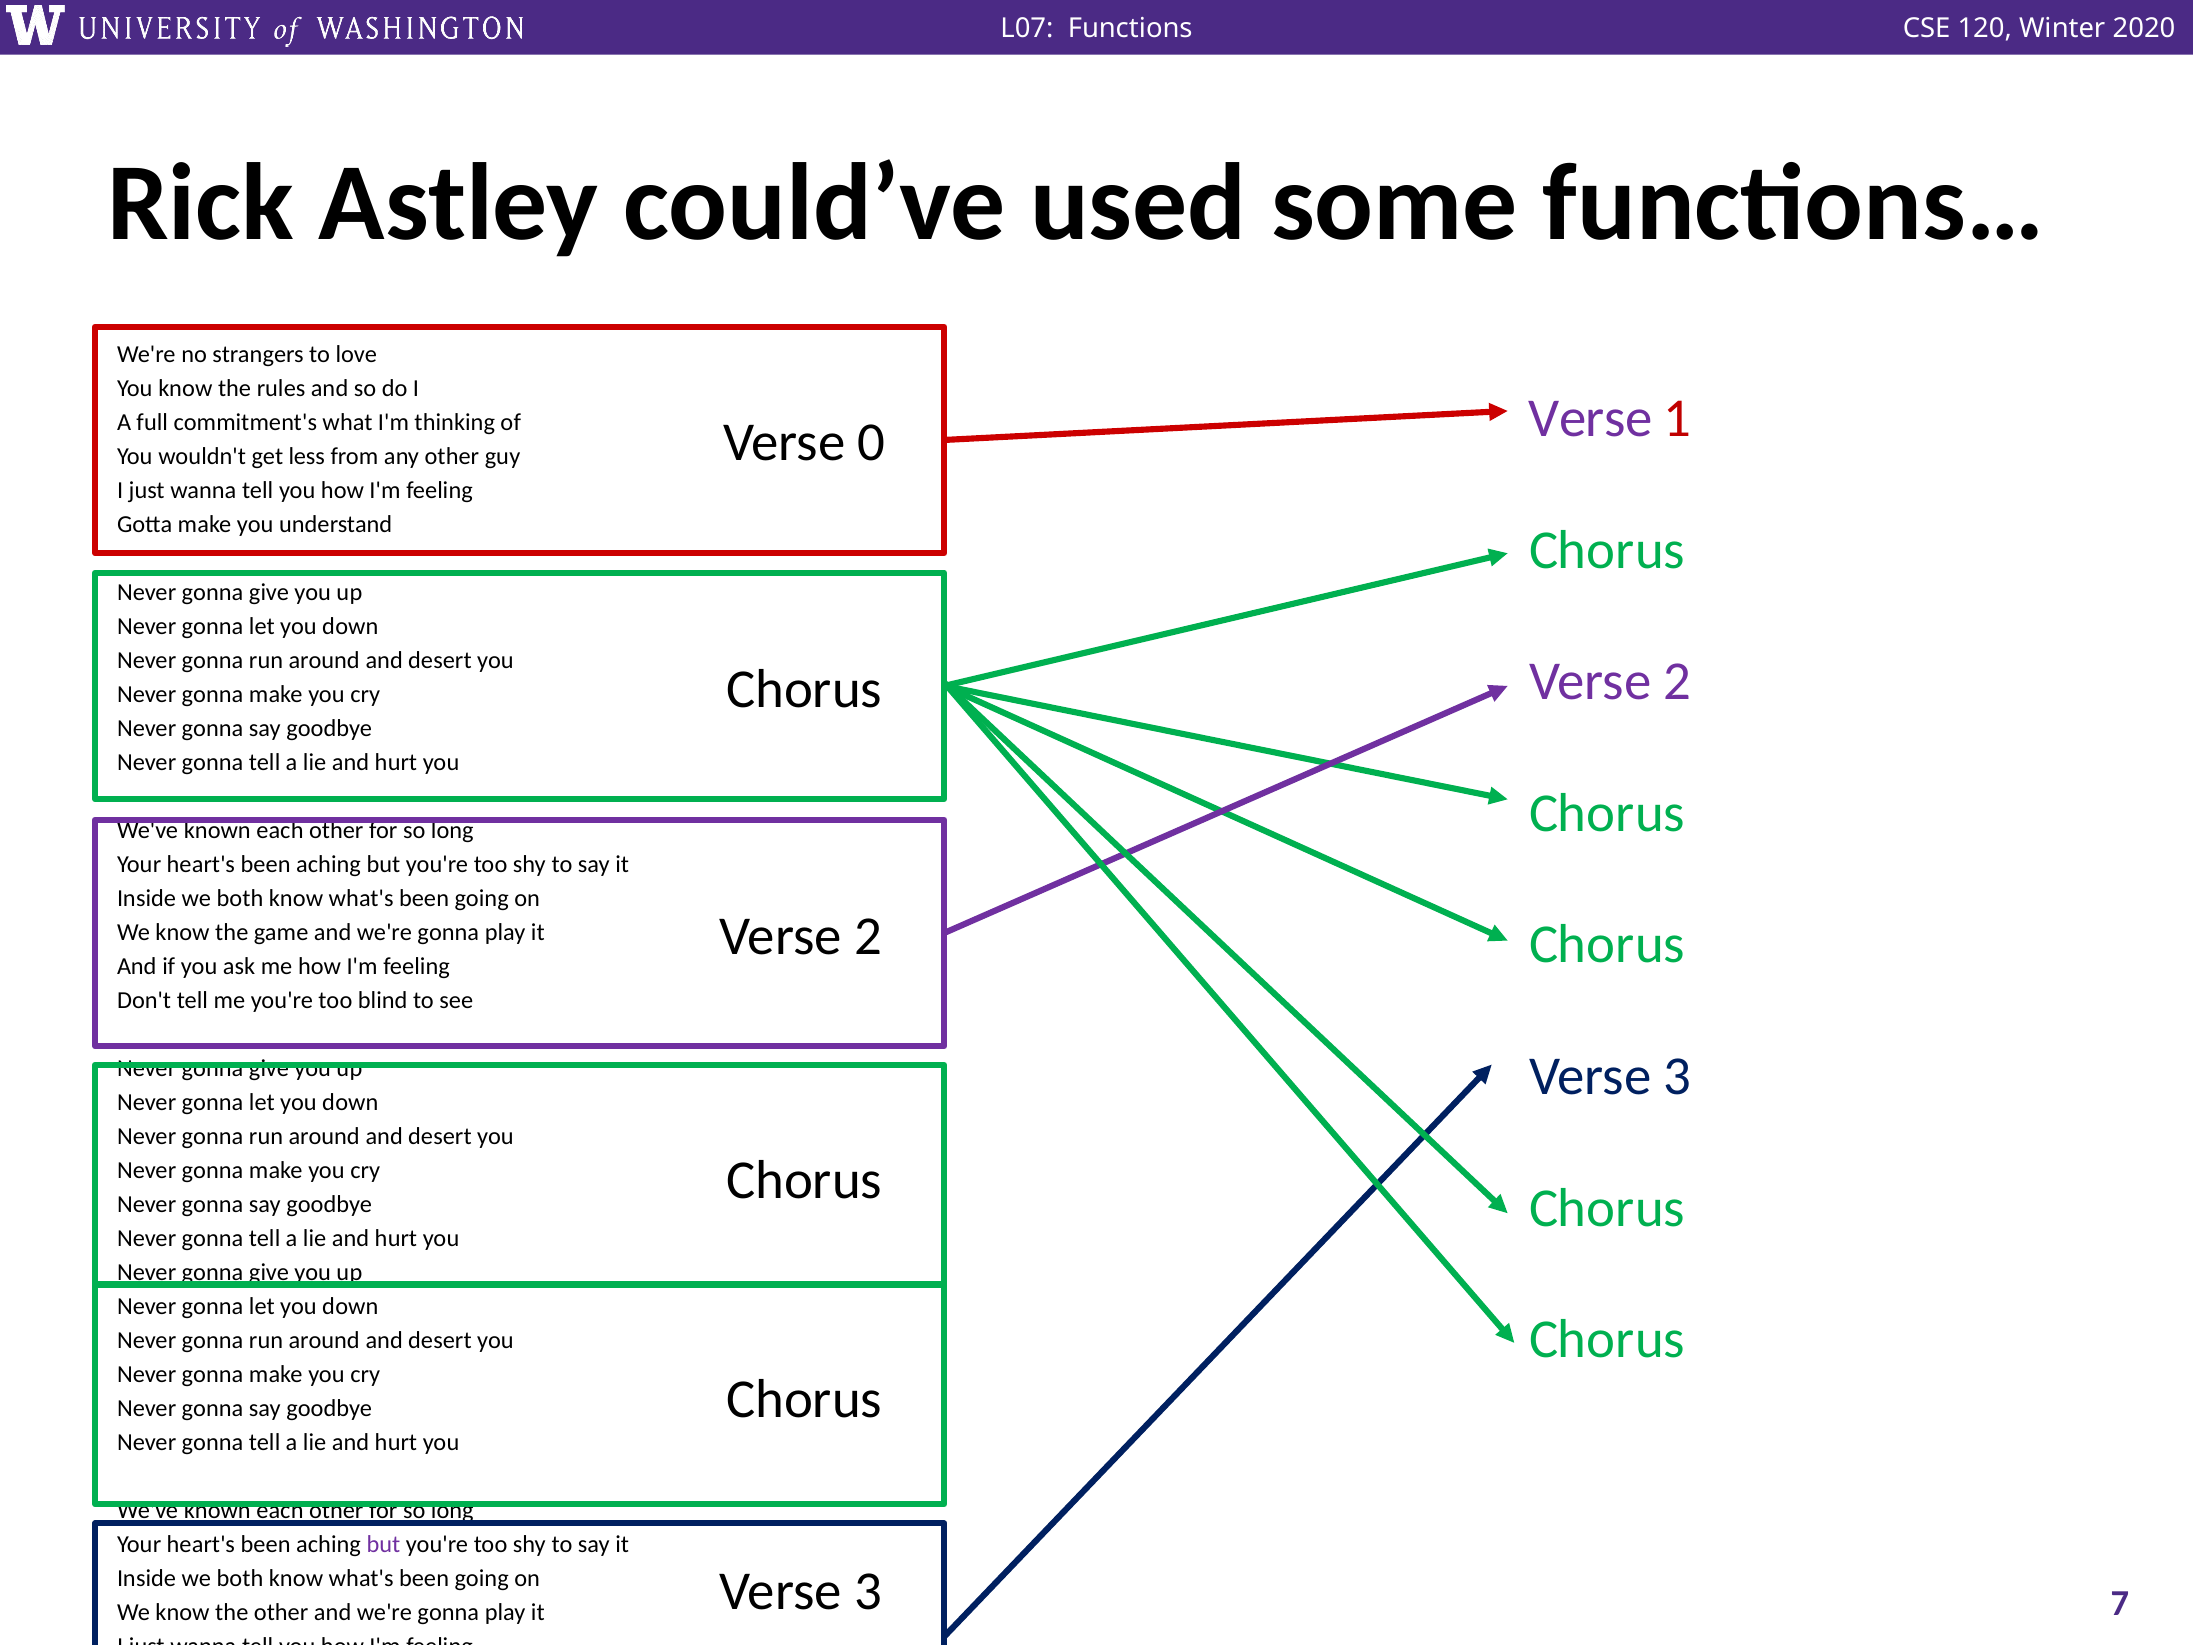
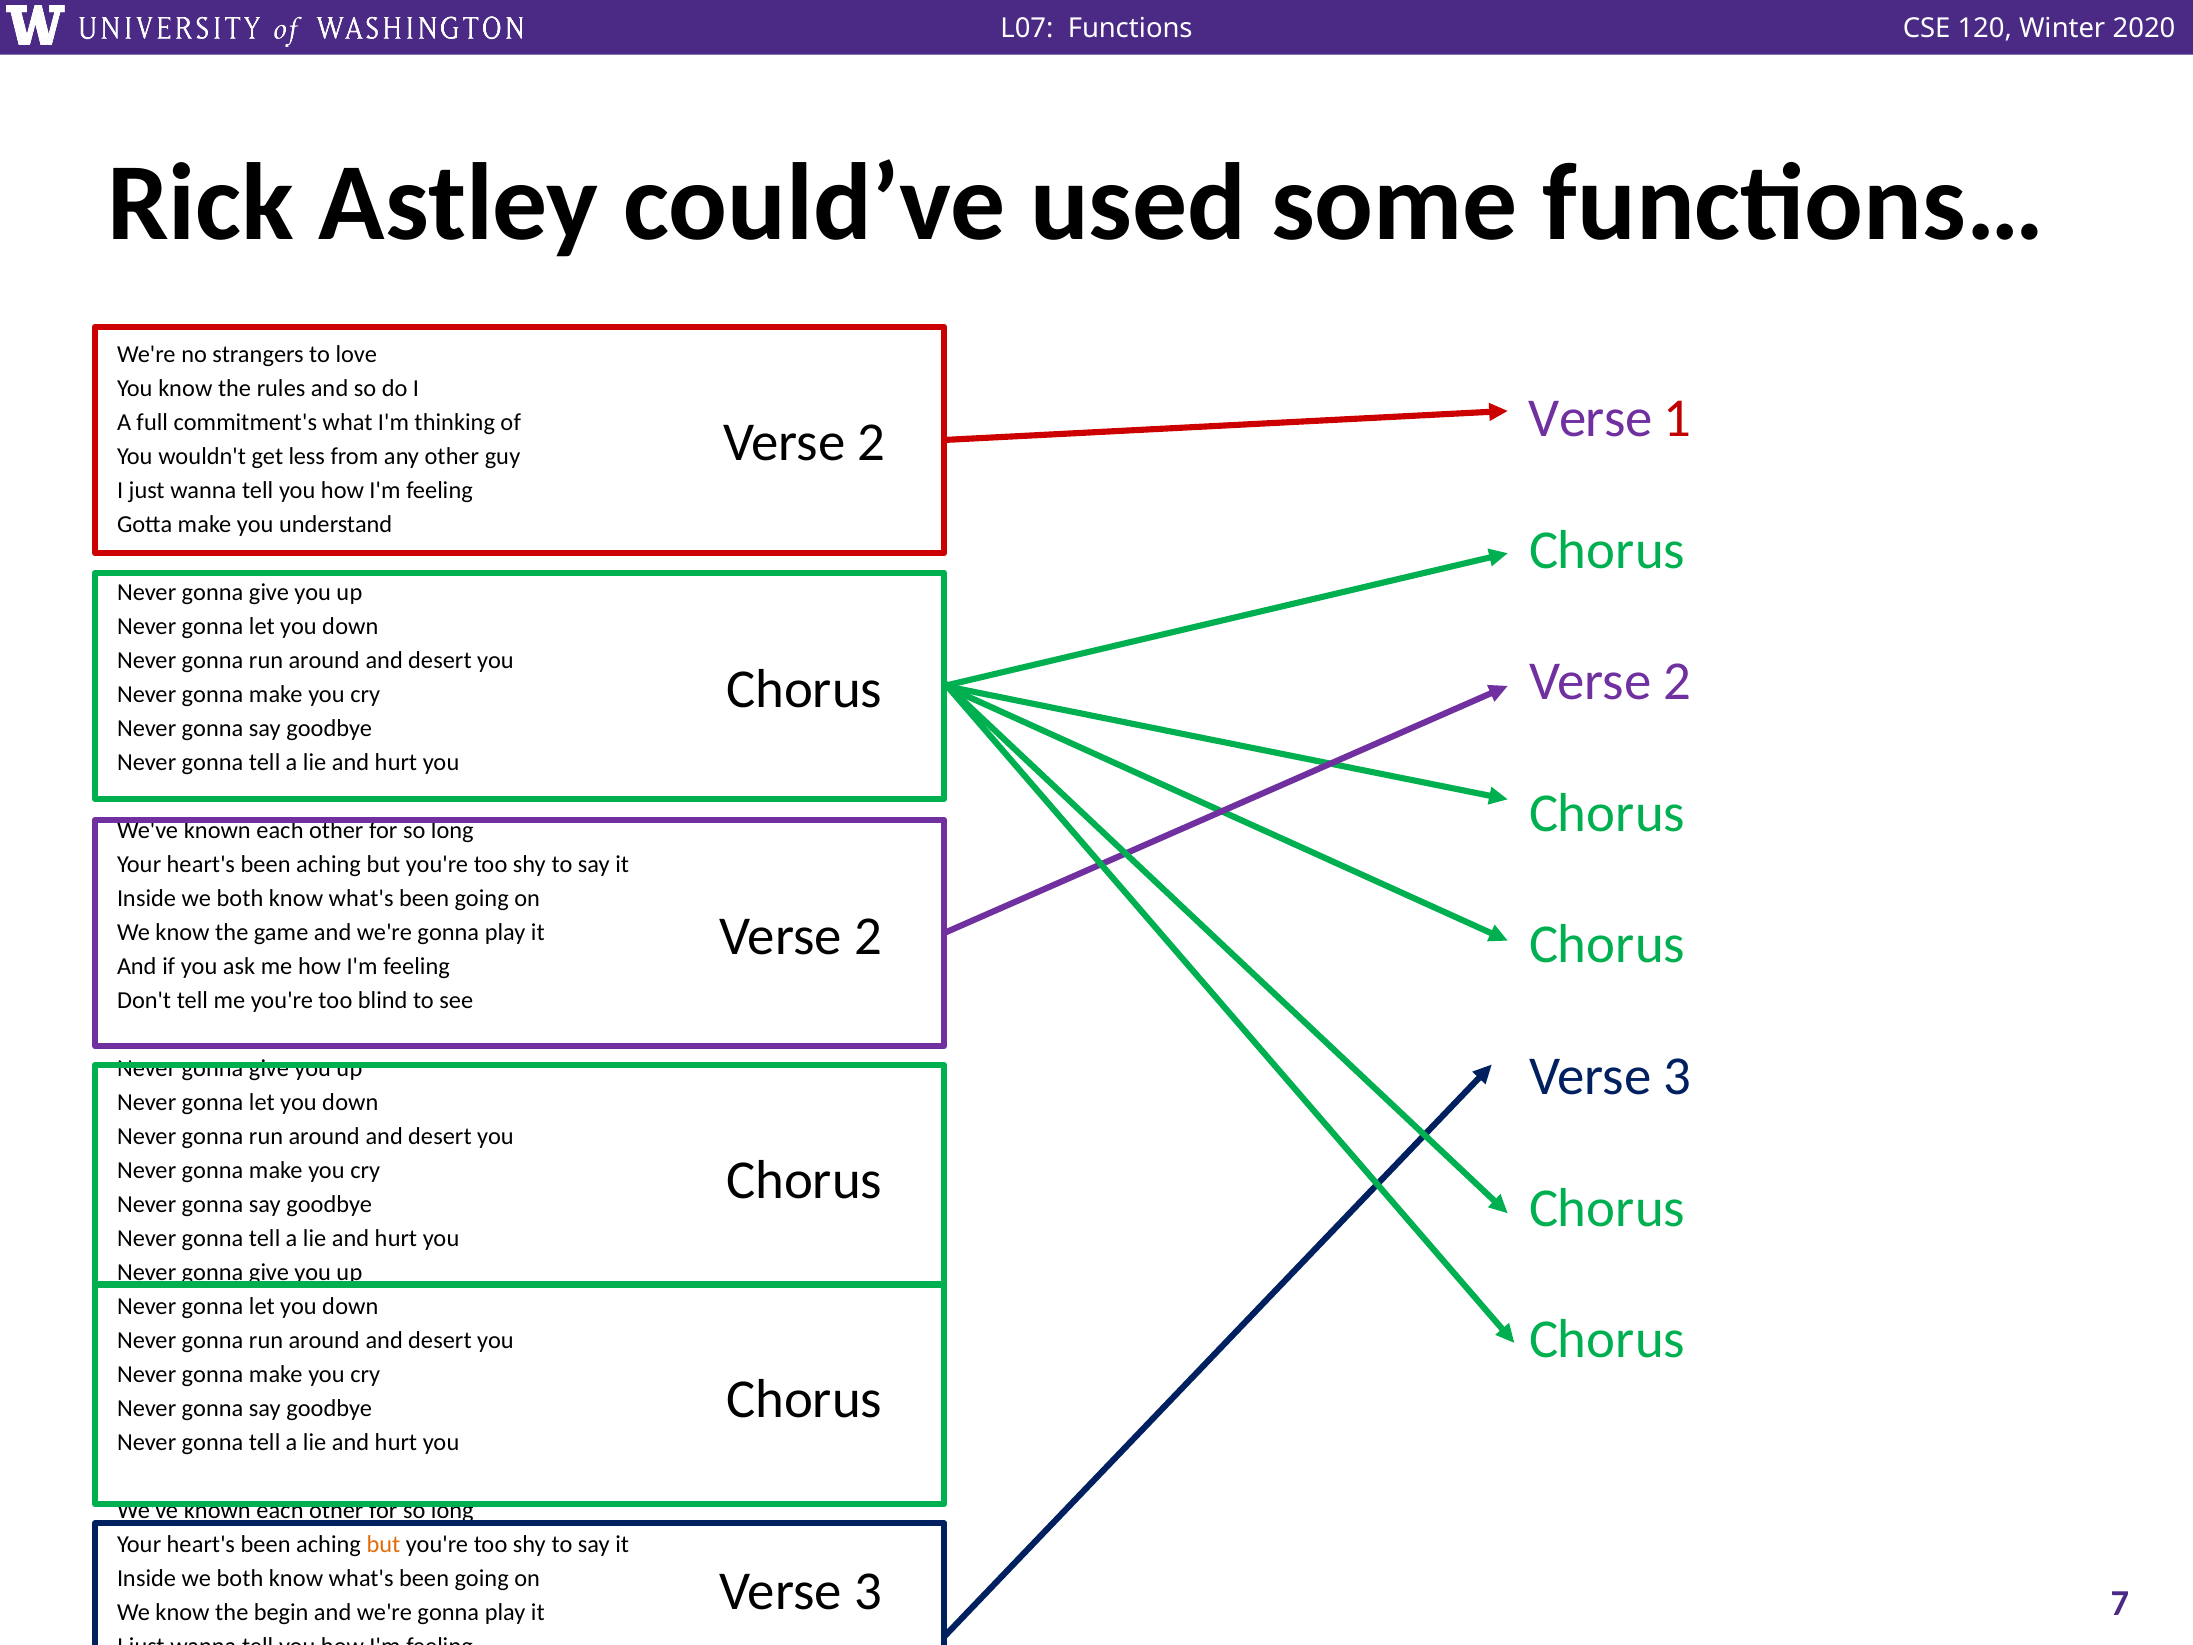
0: 0 -> 2 (872, 442)
but colour: purple -> orange (383, 1545)
the other: other -> begin (281, 1613)
